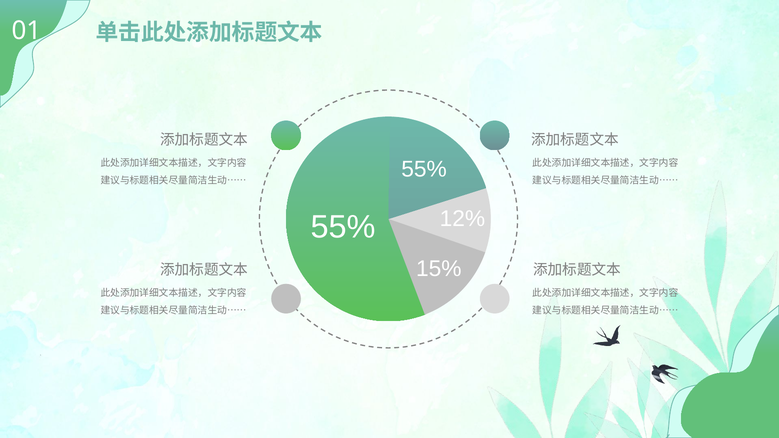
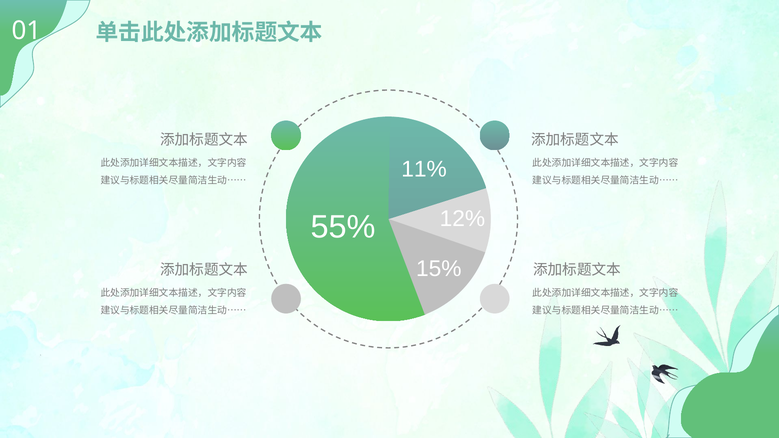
55%: 55% -> 11% (424, 169)
